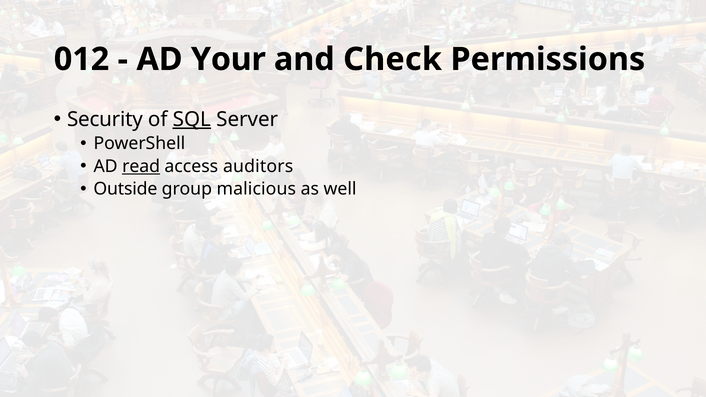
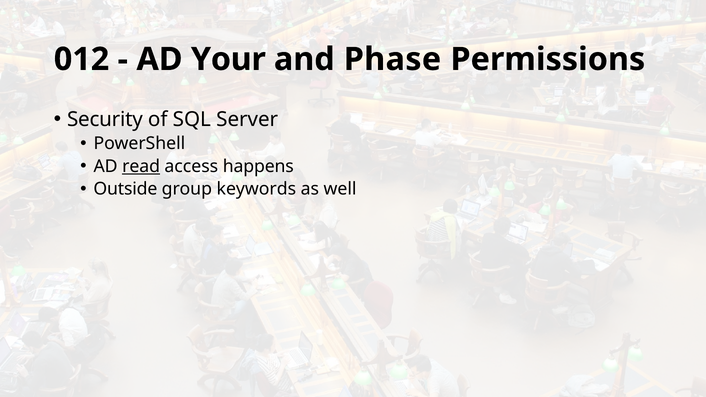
Check: Check -> Phase (392, 59)
SQL underline: present -> none (192, 119)
auditors: auditors -> happens (258, 166)
malicious: malicious -> keywords (256, 189)
